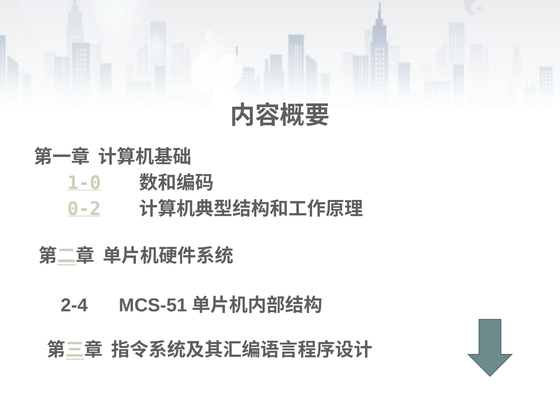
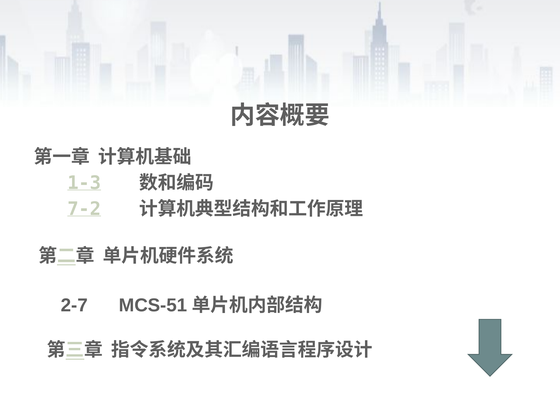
1-0: 1-0 -> 1-3 (84, 183)
0-2: 0-2 -> 7-2 (84, 209)
2-4: 2-4 -> 2-7 (74, 305)
